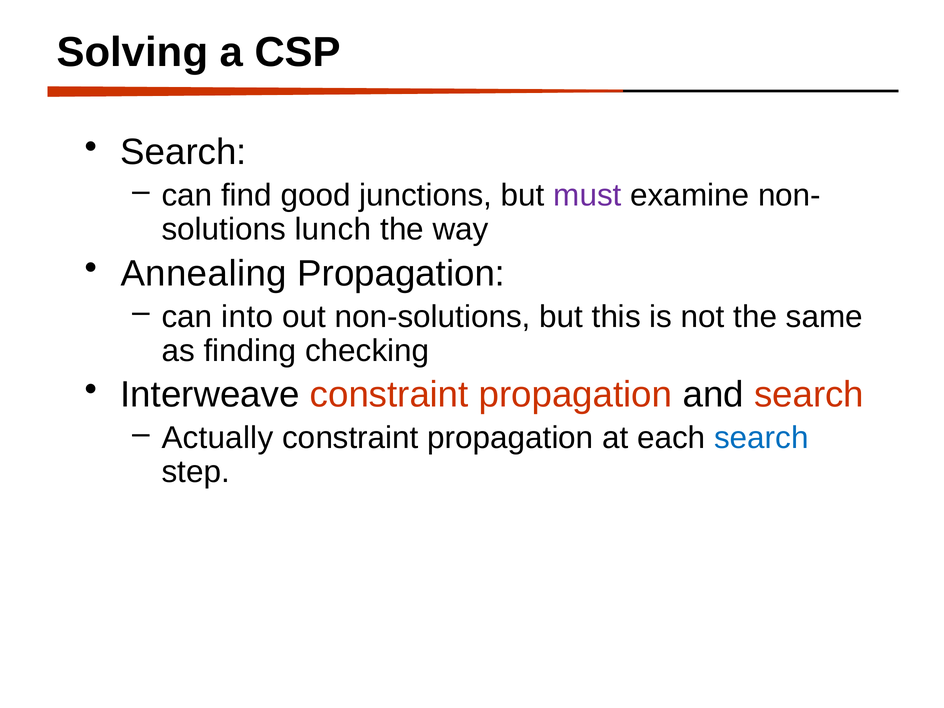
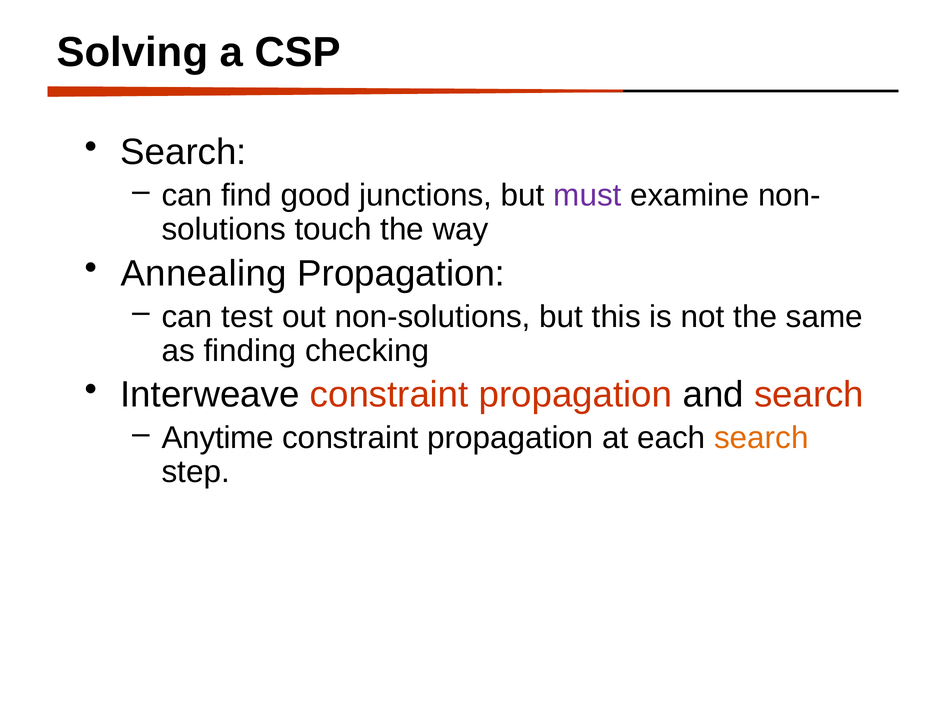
lunch: lunch -> touch (333, 229)
into: into -> test (247, 317)
Actually: Actually -> Anytime (218, 438)
search colour: blue -> orange (761, 438)
